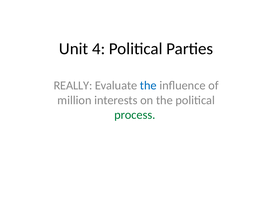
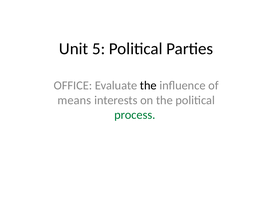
4: 4 -> 5 (99, 49)
REALLY: REALLY -> OFFICE (73, 86)
the colour: blue -> black (148, 86)
million: million -> means (74, 101)
